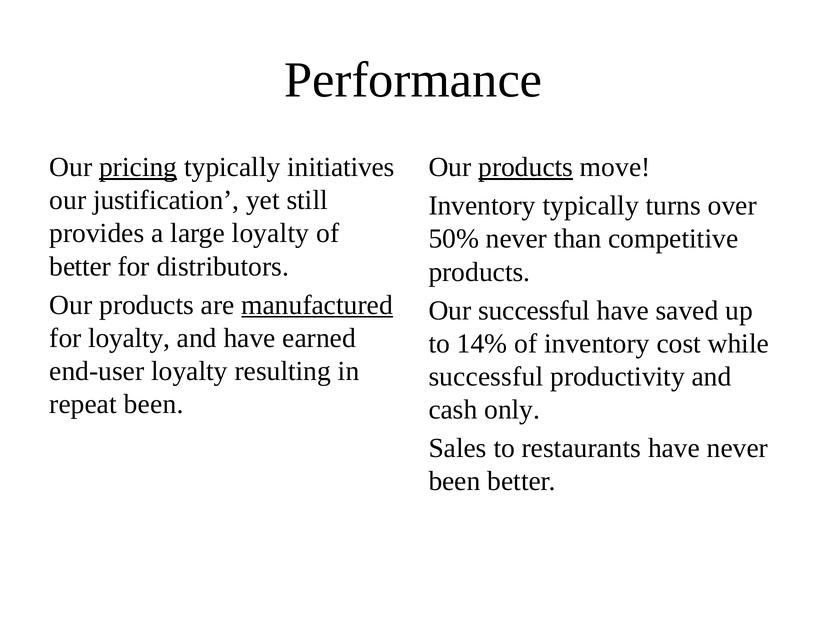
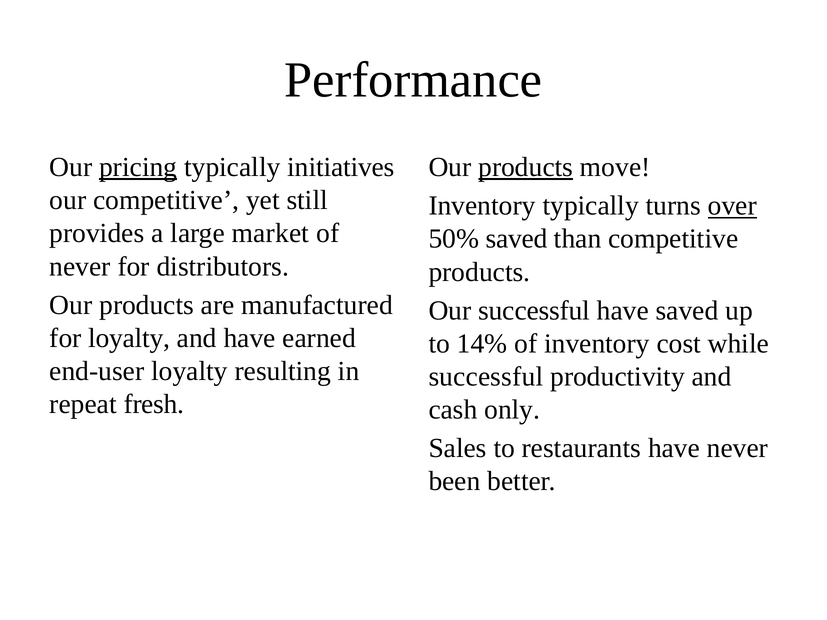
our justification: justification -> competitive (166, 200)
over underline: none -> present (732, 206)
large loyalty: loyalty -> market (270, 233)
50% never: never -> saved (517, 239)
better: better -> never (80, 267)
manufactured underline: present -> none (317, 305)
repeat been: been -> fresh (154, 404)
